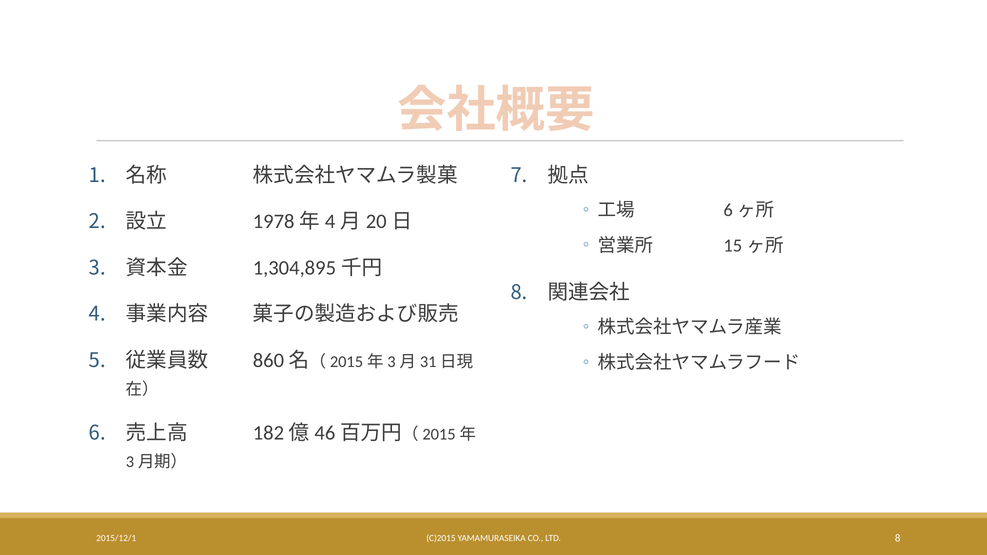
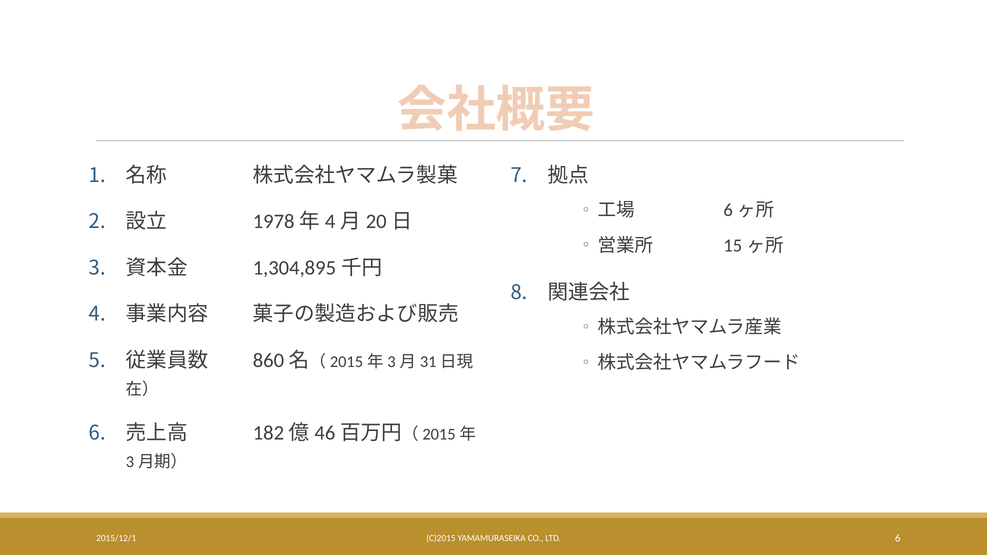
LTD 8: 8 -> 6 (898, 538)
